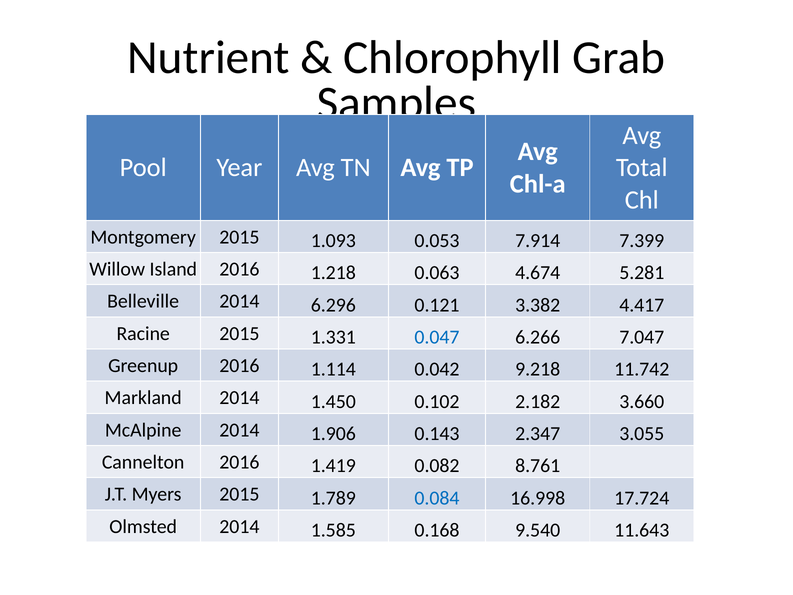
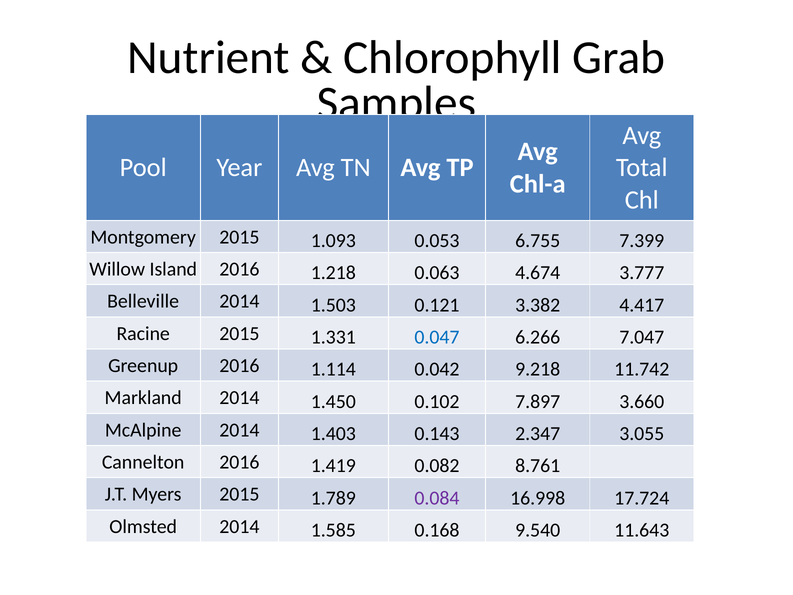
7.914: 7.914 -> 6.755 (538, 241)
5.281: 5.281 -> 3.777 (642, 273)
6.296: 6.296 -> 1.503 (333, 305)
2.182: 2.182 -> 7.897 (538, 401)
1.906: 1.906 -> 1.403 (333, 434)
0.084 colour: blue -> purple (437, 498)
